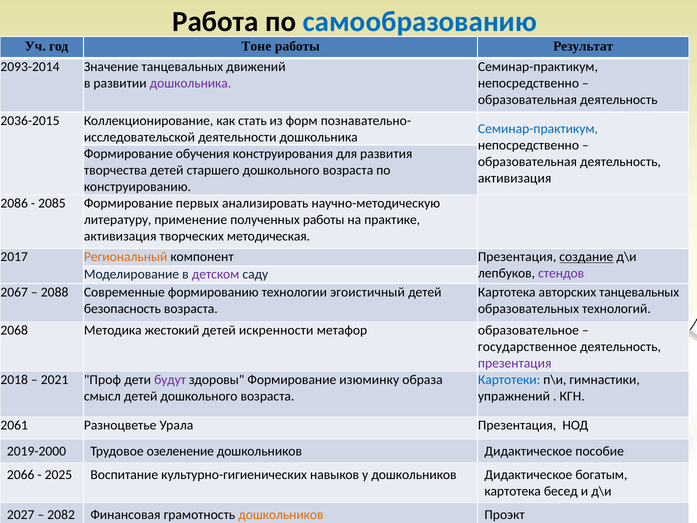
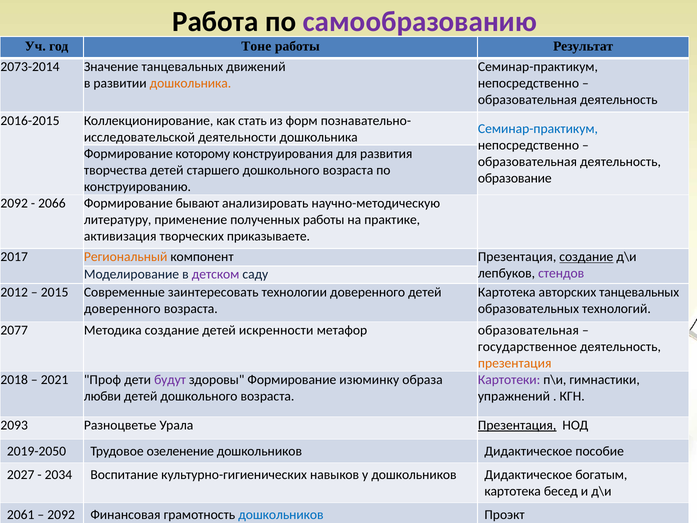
самообразованию colour: blue -> purple (420, 22)
2093-2014: 2093-2014 -> 2073-2014 (30, 67)
дошкольника colour: purple -> orange (190, 83)
2036-2015: 2036-2015 -> 2016-2015 (30, 120)
обучения: обучения -> которому (203, 154)
активизация: активизация -> образование (515, 178)
2086: 2086 -> 2092 (14, 203)
2085: 2085 -> 2066 (52, 203)
первых: первых -> бывают (197, 203)
методическая: методическая -> приказываете (268, 236)
2067: 2067 -> 2012 (14, 292)
2088: 2088 -> 2015 (55, 292)
формированию: формированию -> заинтересовать (213, 292)
технологии эгоистичный: эгоистичный -> доверенного (368, 292)
безопасность: безопасность -> доверенного (122, 308)
2068: 2068 -> 2077 (14, 330)
Методика жестокий: жестокий -> создание (172, 330)
метафор образовательное: образовательное -> образовательная (528, 330)
презентация colour: purple -> orange (515, 363)
Картотеки colour: blue -> purple (509, 380)
смысл: смысл -> любви (102, 396)
2061: 2061 -> 2093 (14, 425)
Презентация underline: none -> present (517, 425)
2019-2000: 2019-2000 -> 2019-2050 (37, 451)
2066: 2066 -> 2027 (21, 474)
2025: 2025 -> 2034 (58, 474)
2027: 2027 -> 2061 (21, 514)
2082: 2082 -> 2092 (61, 514)
дошкольников colour: orange -> blue (281, 514)
